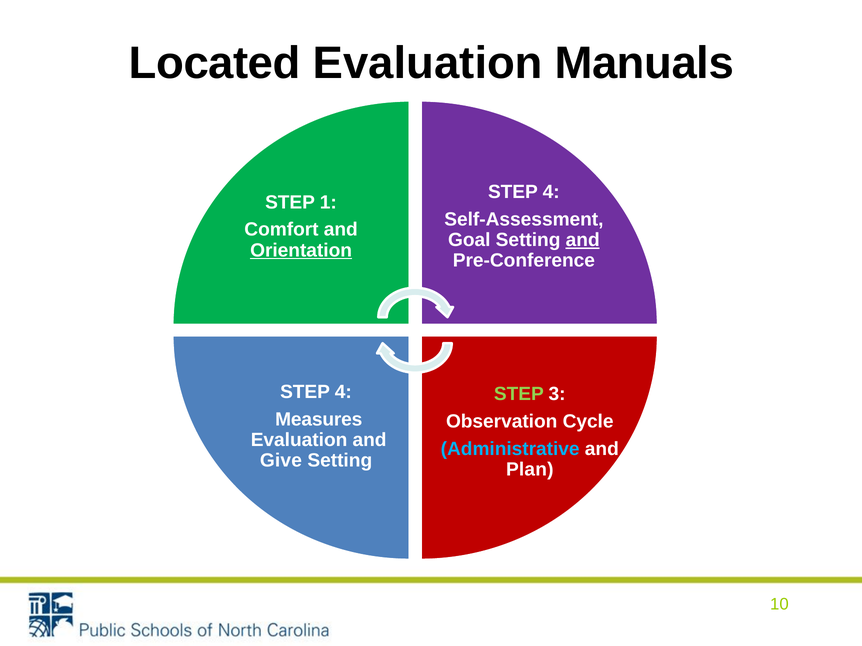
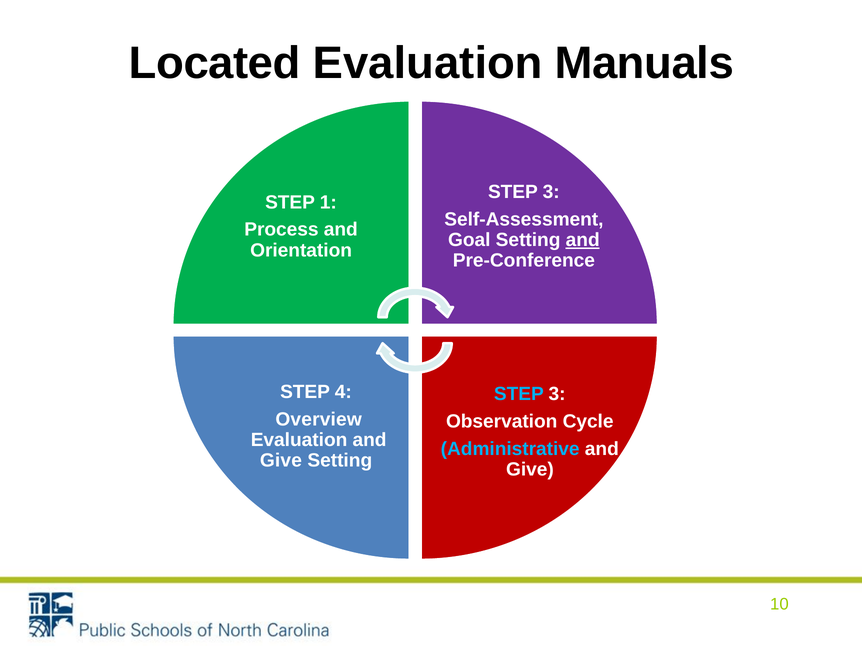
4: 4 -> 3 (551, 192)
Comfort: Comfort -> Process (281, 230)
Orientation underline: present -> none (301, 251)
STEP colour: light green -> light blue (519, 394)
Measures: Measures -> Overview (319, 420)
Plan: Plan -> Give (530, 470)
